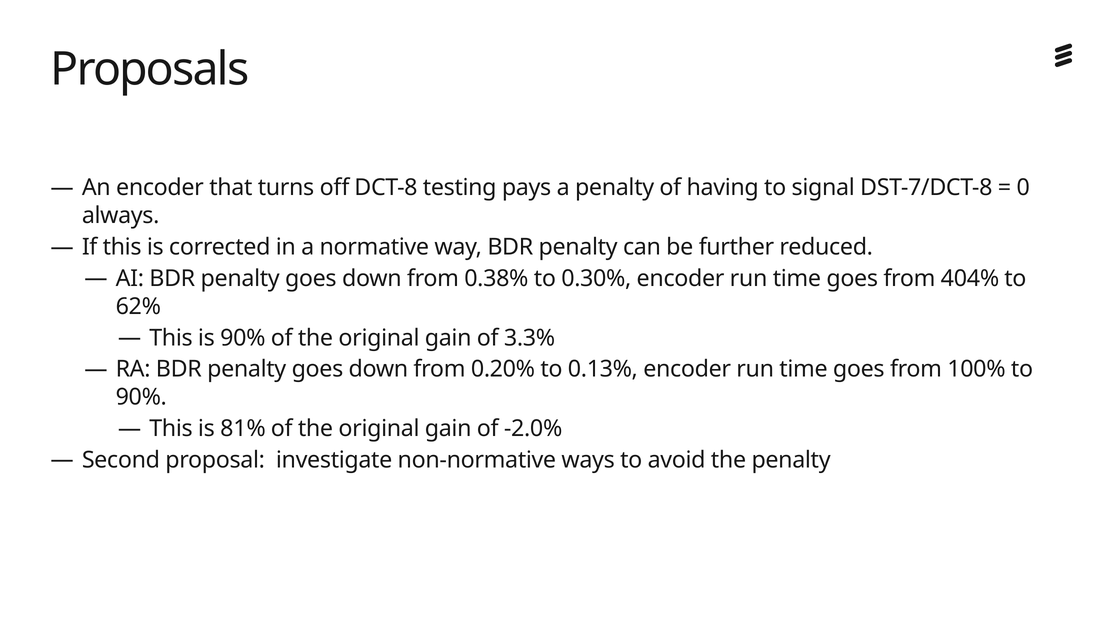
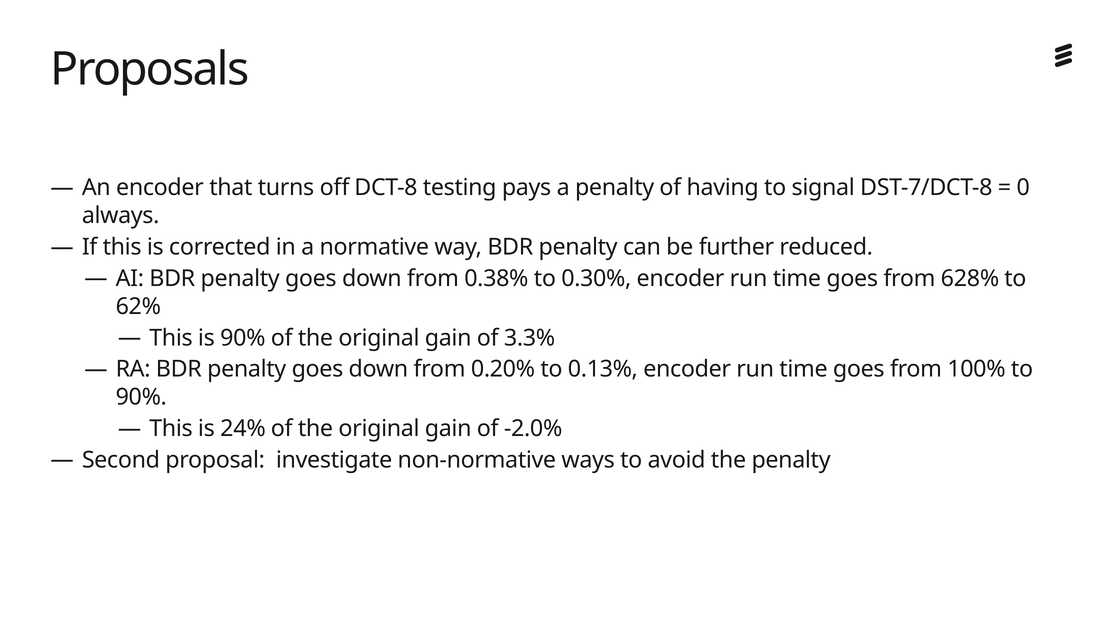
404%: 404% -> 628% (970, 278)
81%: 81% -> 24% (243, 428)
